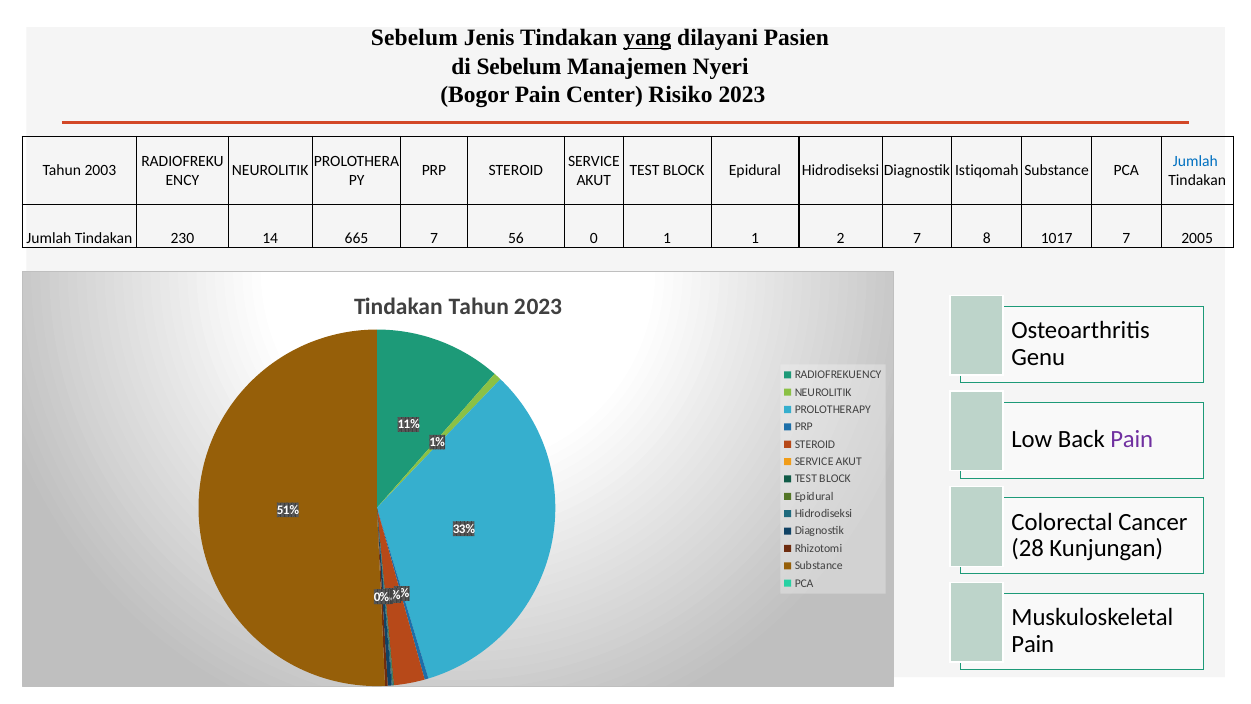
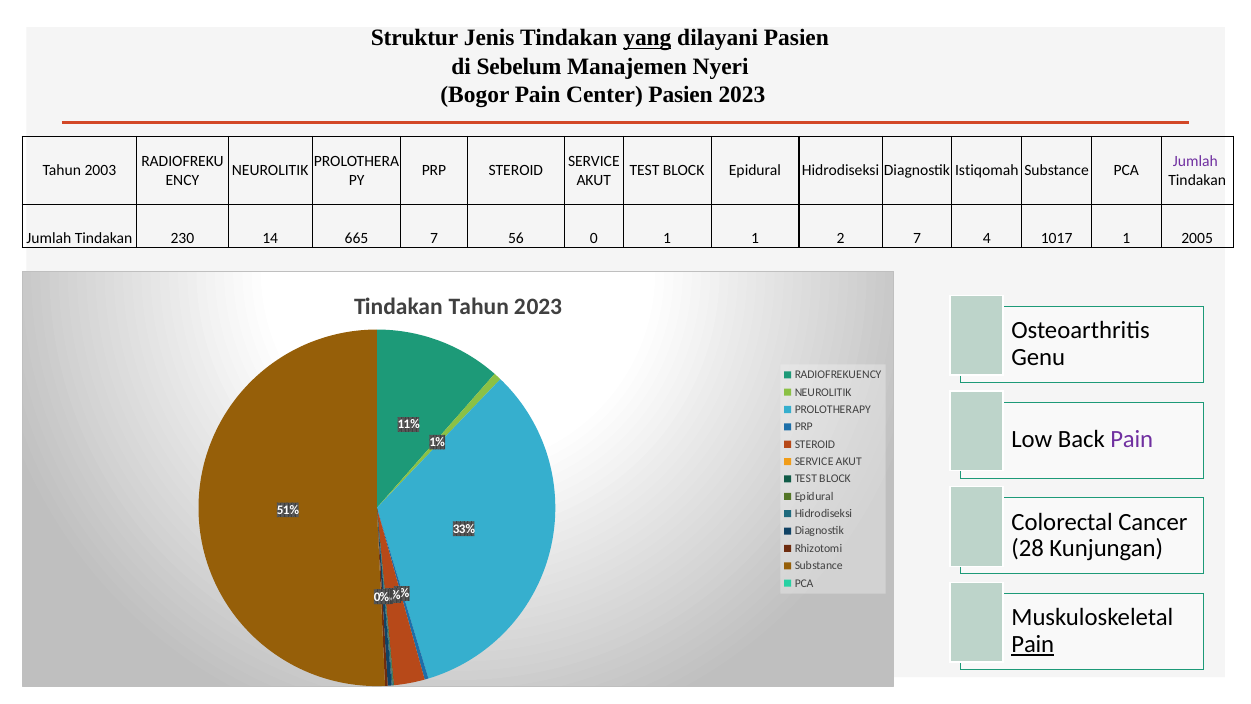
Sebelum: Sebelum -> Struktur (415, 38)
Center Risiko: Risiko -> Pasien (681, 94)
Jumlah colour: blue -> purple (1195, 161)
8: 8 -> 4 (987, 238)
1017 7: 7 -> 1 (1126, 238)
Pain underline: none -> present (1033, 644)
